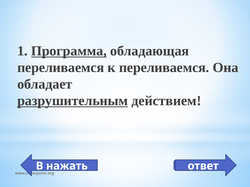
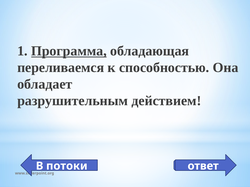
к переливаемся: переливаемся -> способностью (164, 68)
разрушительным underline: present -> none (73, 101)
нажать: нажать -> потоки (67, 166)
